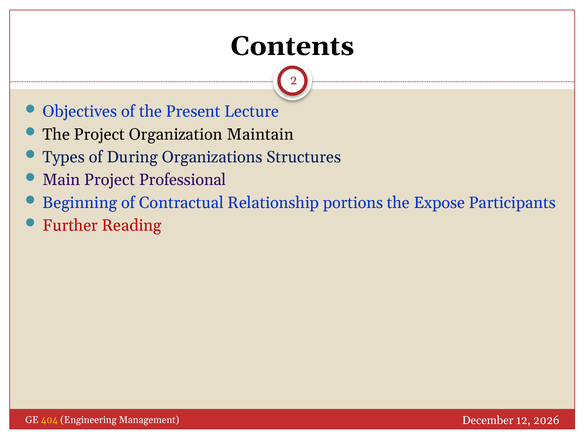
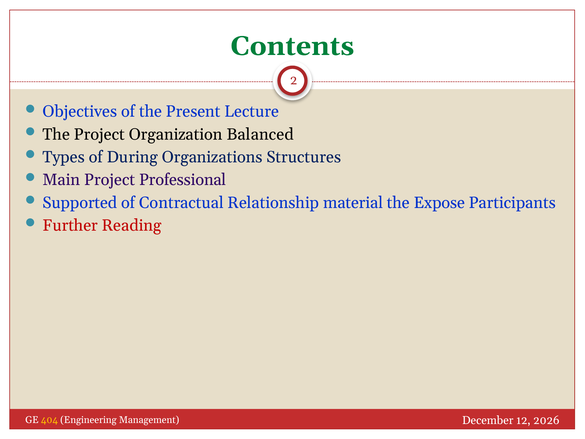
Contents colour: black -> green (292, 46)
Maintain: Maintain -> Balanced (260, 134)
Beginning: Beginning -> Supported (80, 203)
portions: portions -> material (353, 203)
